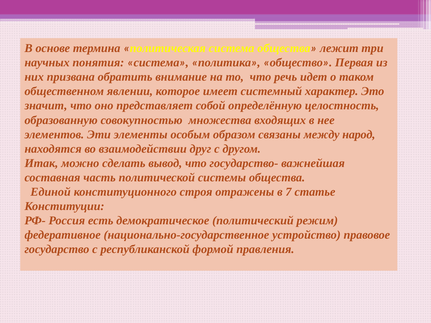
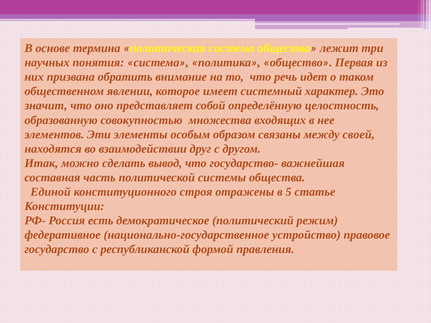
народ: народ -> своей (359, 135)
7: 7 -> 5 (289, 192)
